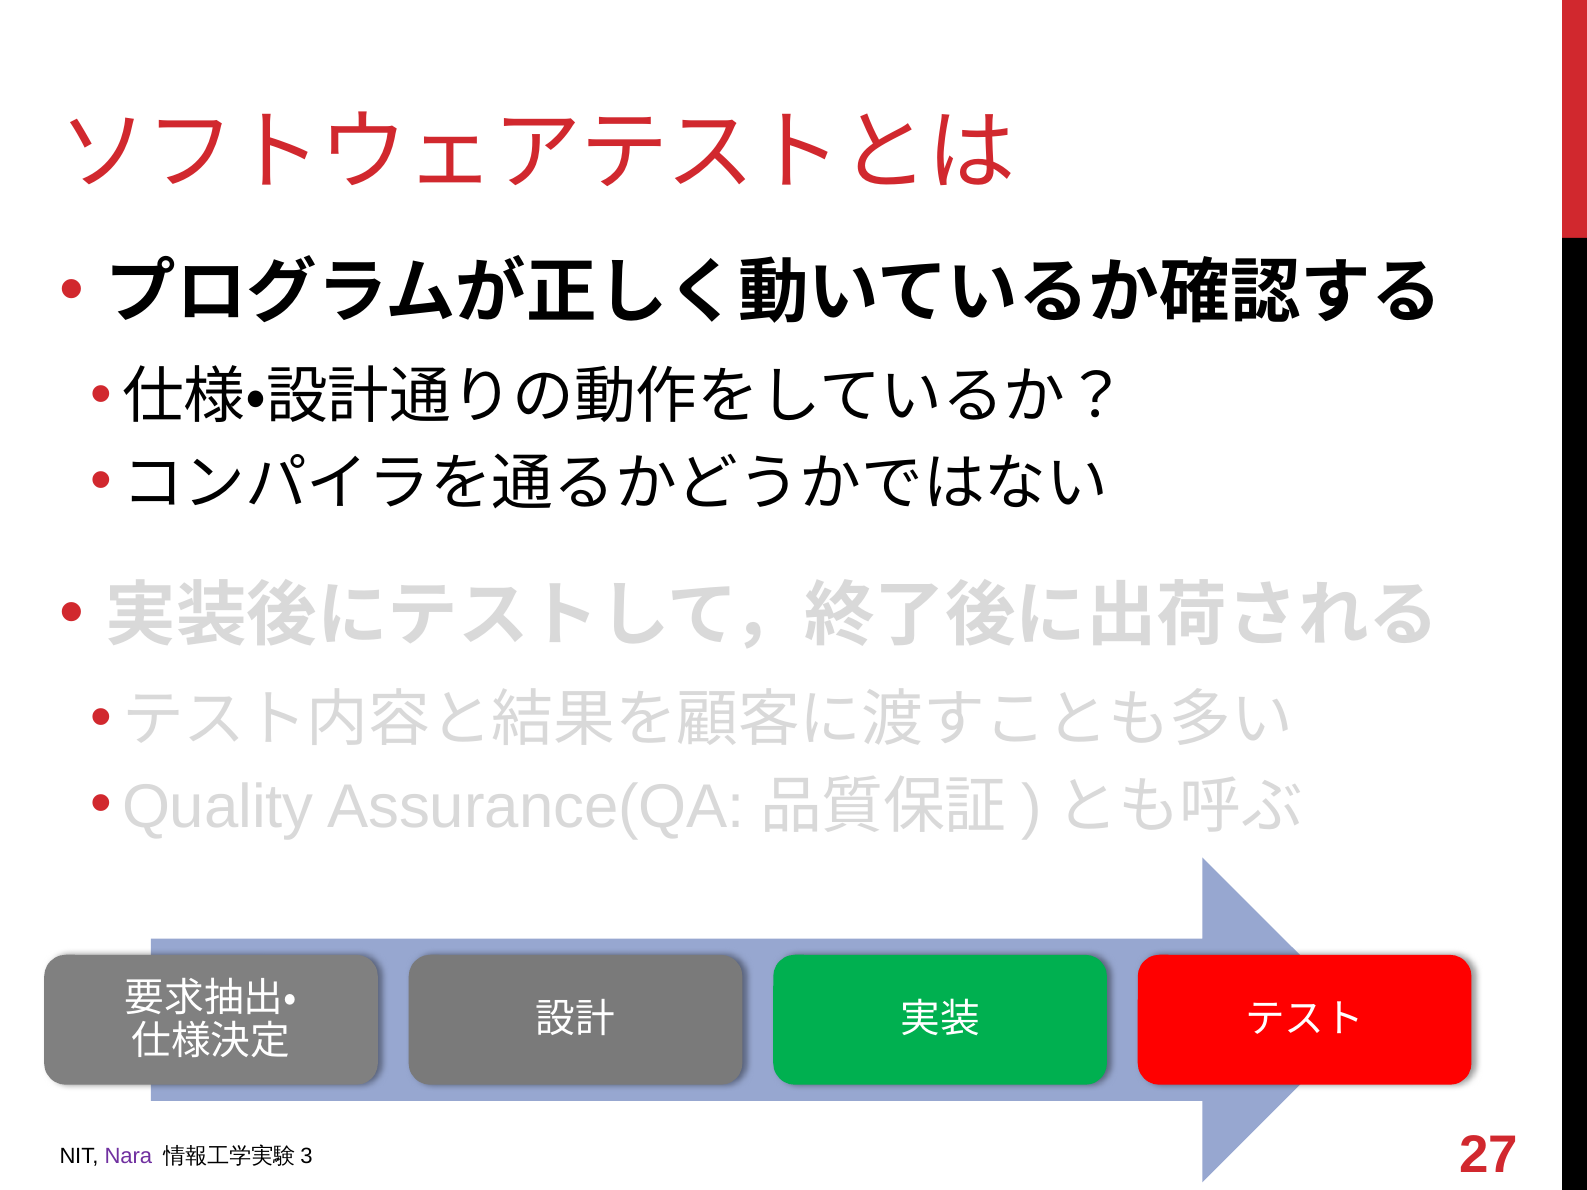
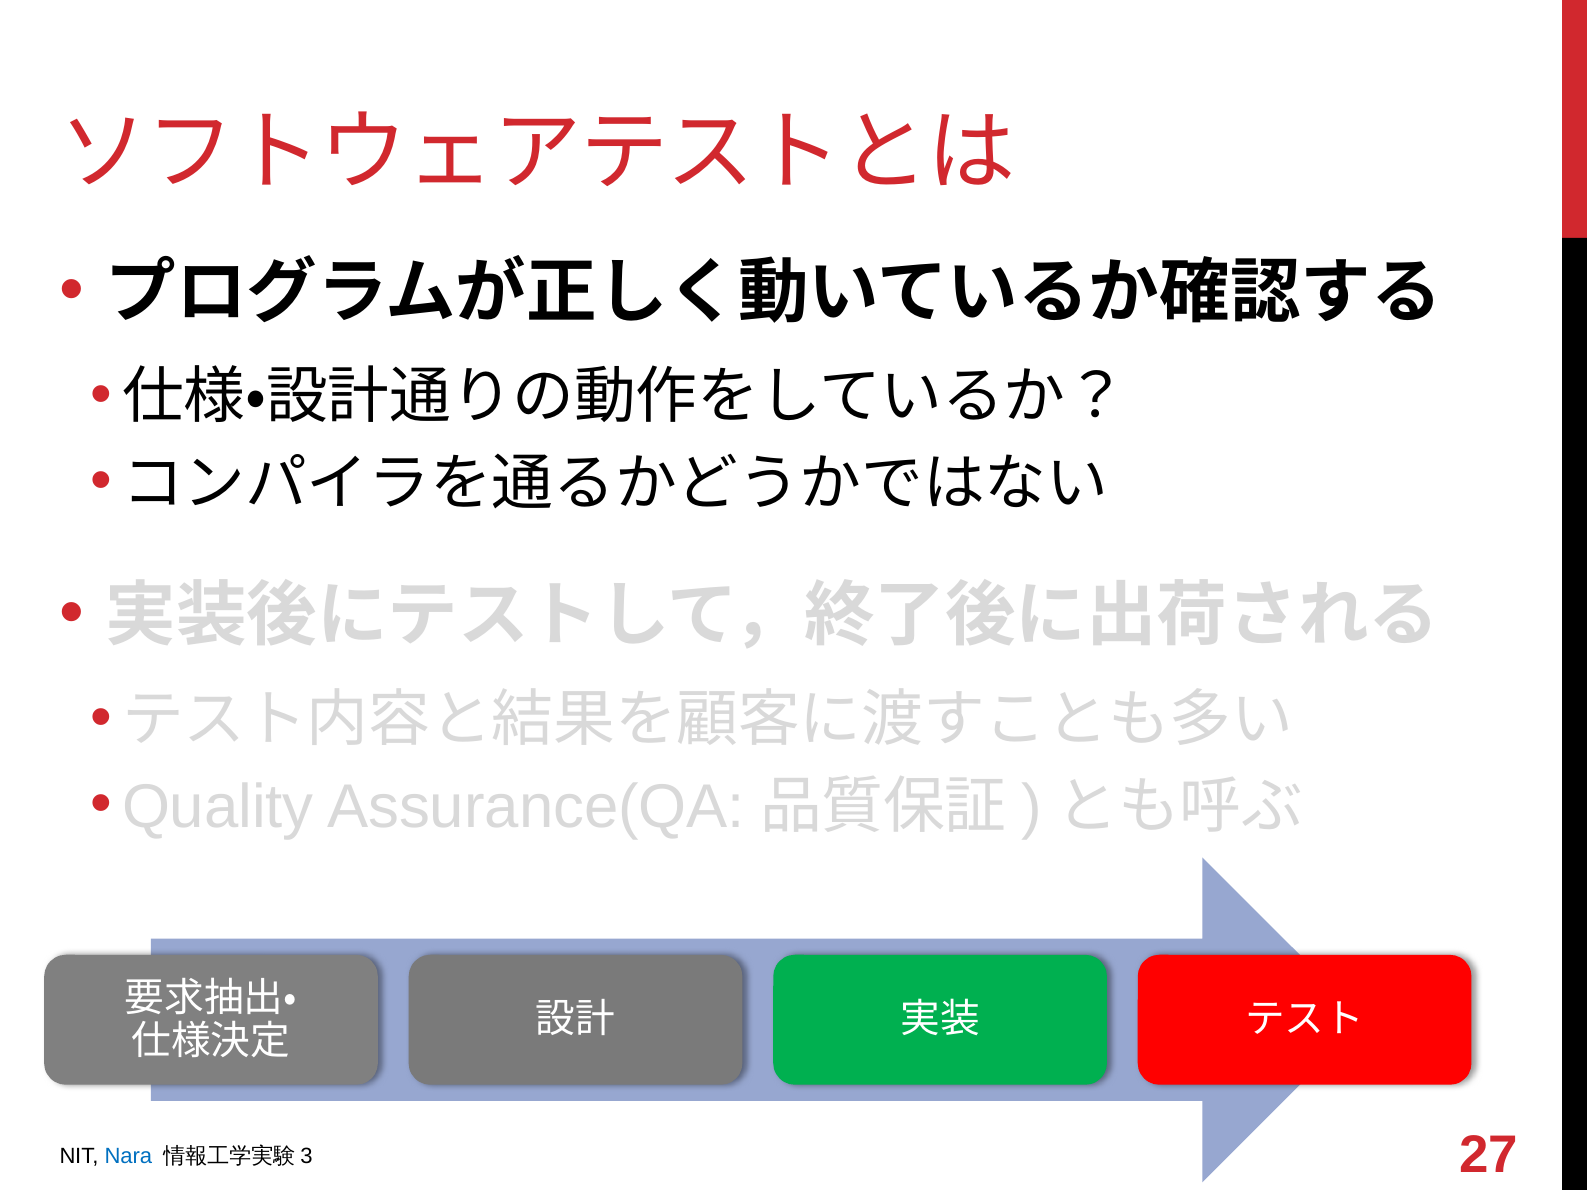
Nara colour: purple -> blue (128, 1156)
